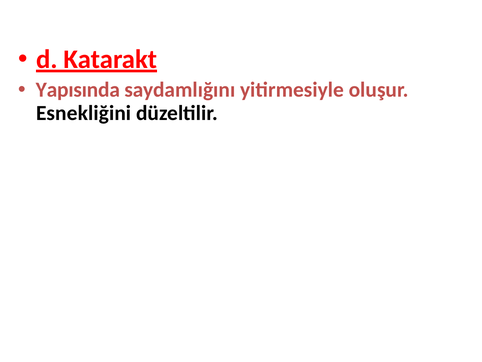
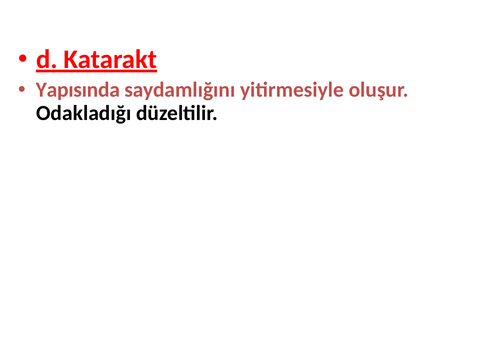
Esnekliğini: Esnekliğini -> Odakladığı (84, 113)
